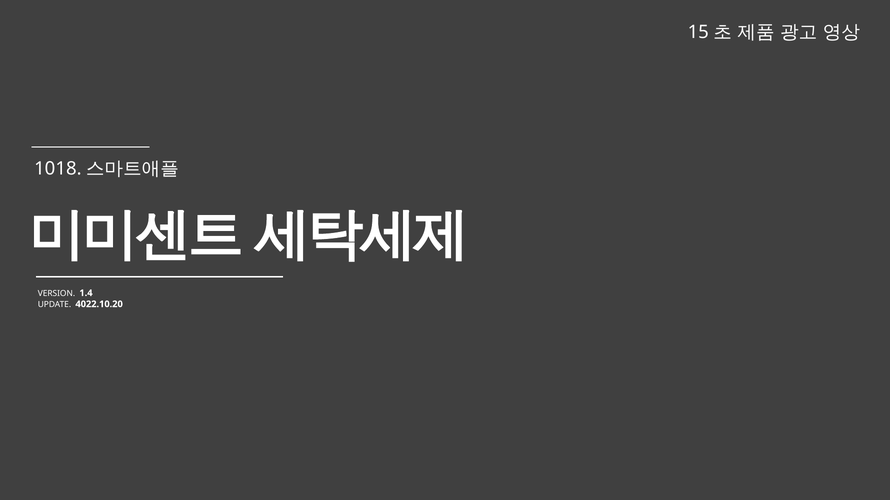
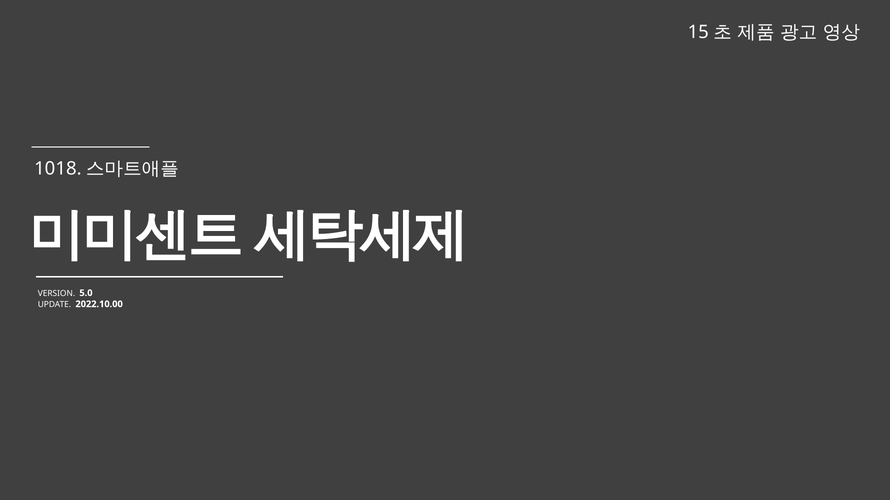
1.4: 1.4 -> 5.0 (86, 293)
4022.10.20: 4022.10.20 -> 2022.10.00 (99, 304)
